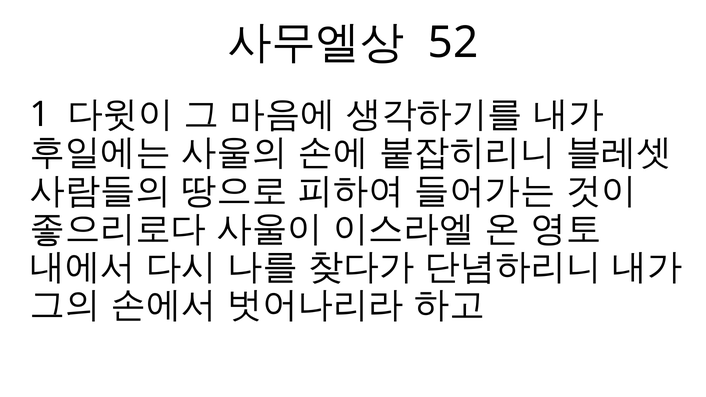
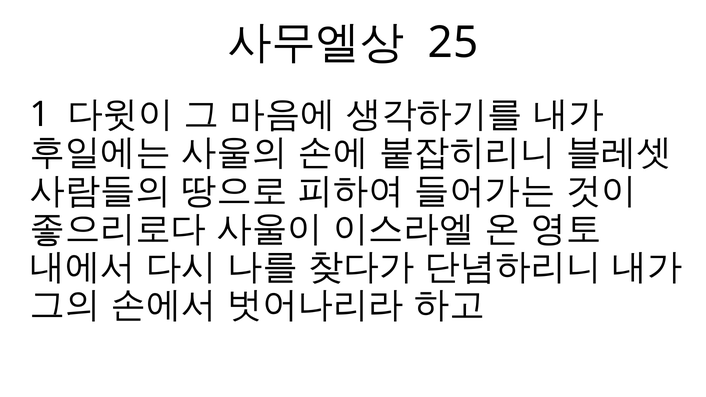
52: 52 -> 25 (453, 43)
